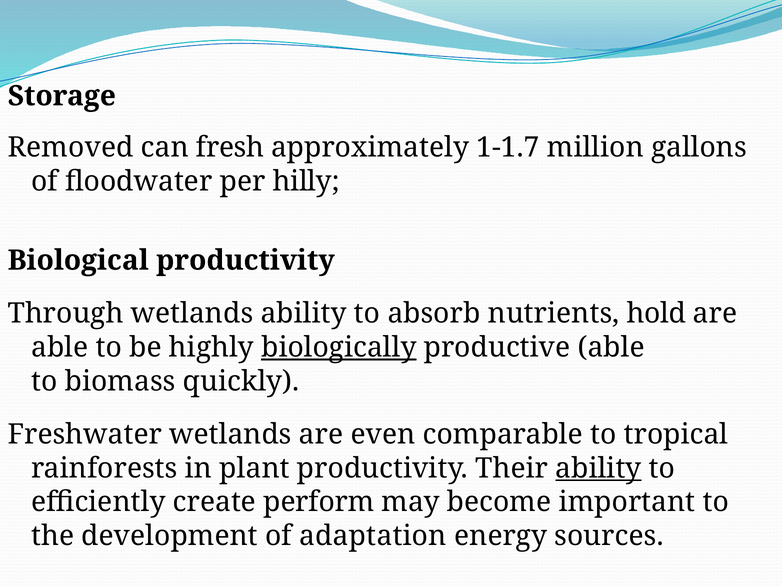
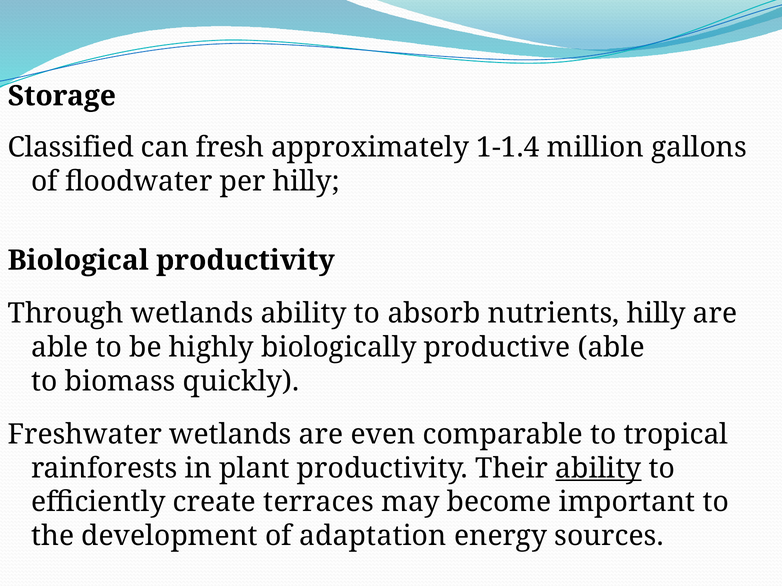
Removed: Removed -> Classified (71, 148)
1-1.7: 1-1.7 -> 1-1.4 (508, 148)
nutrients hold: hold -> hilly (656, 314)
biologically underline: present -> none (339, 348)
perform: perform -> terraces (319, 502)
